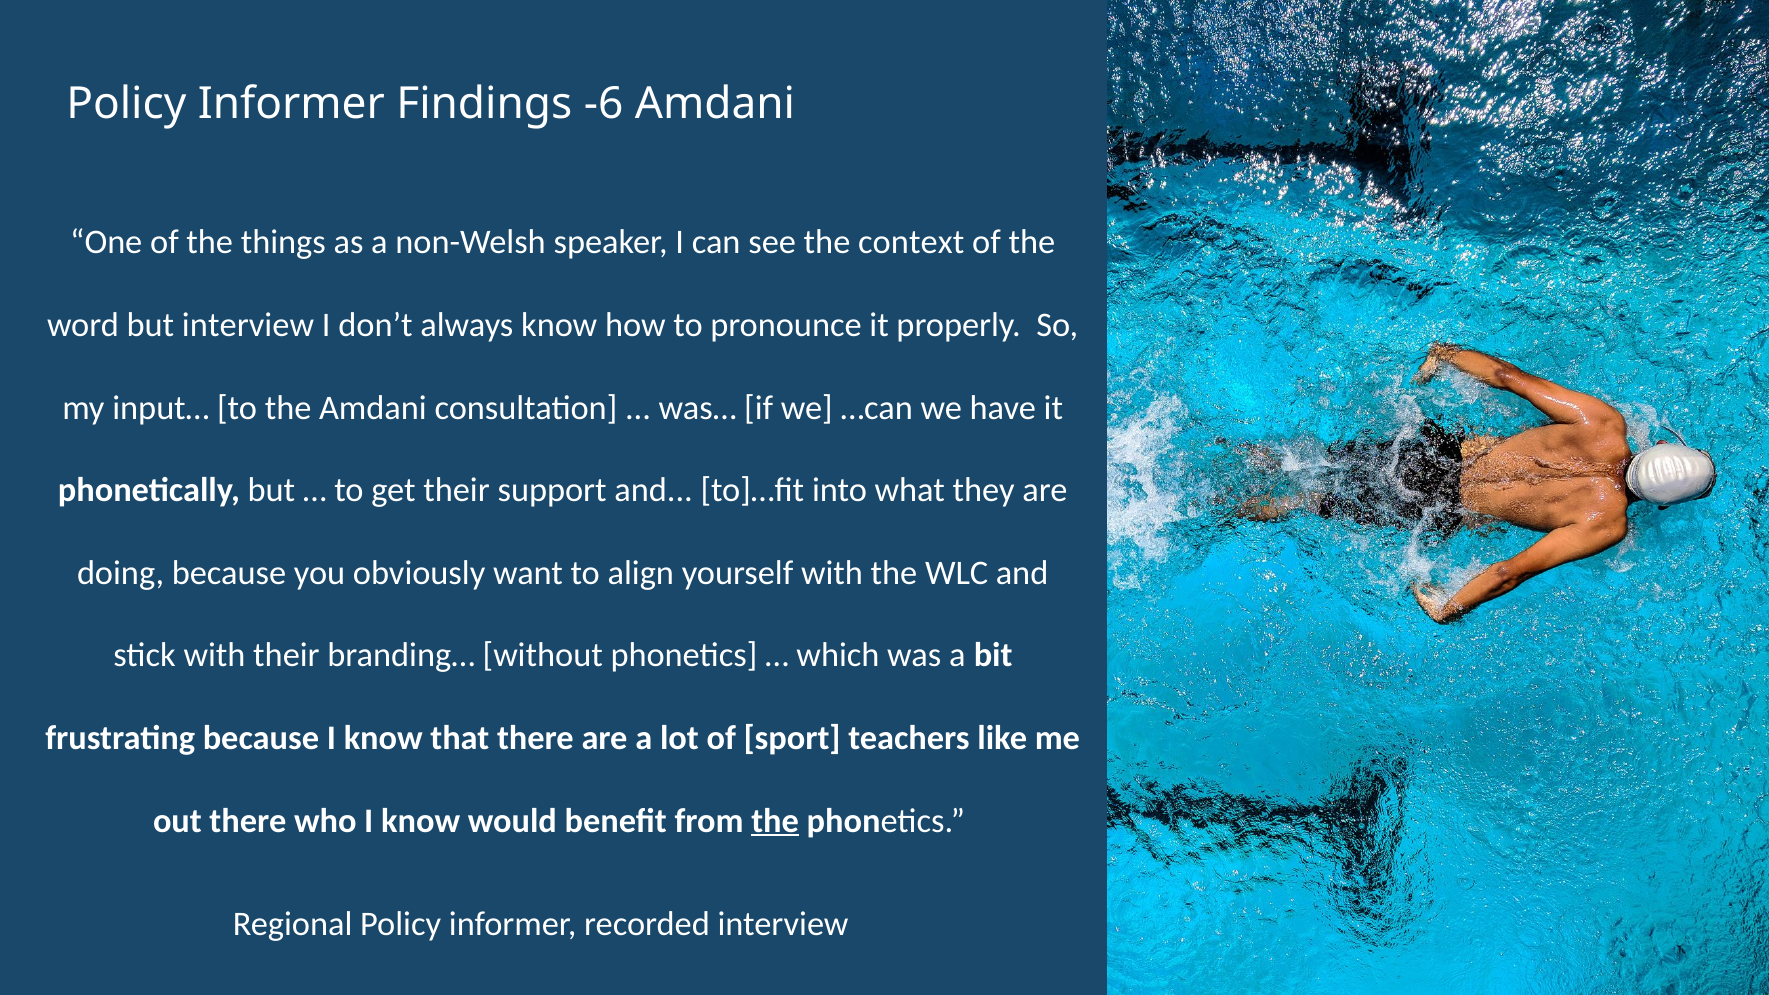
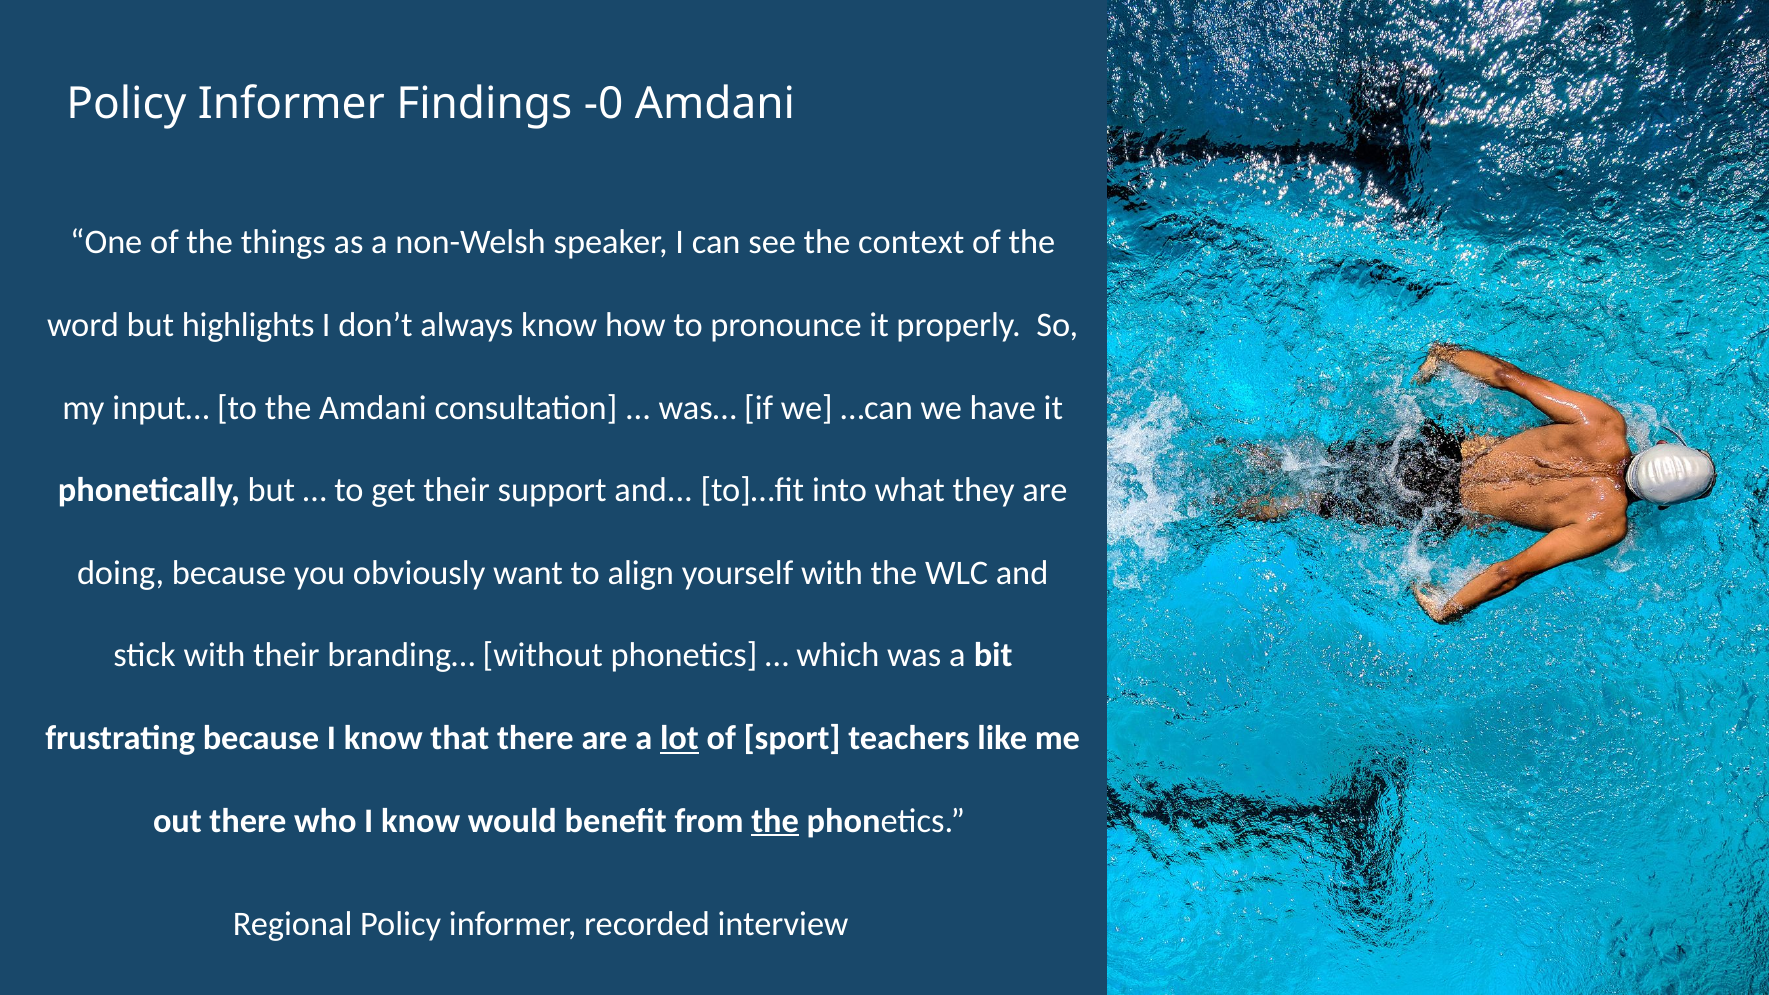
-6: -6 -> -0 (604, 104)
but interview: interview -> highlights (248, 325)
lot underline: none -> present (679, 738)
